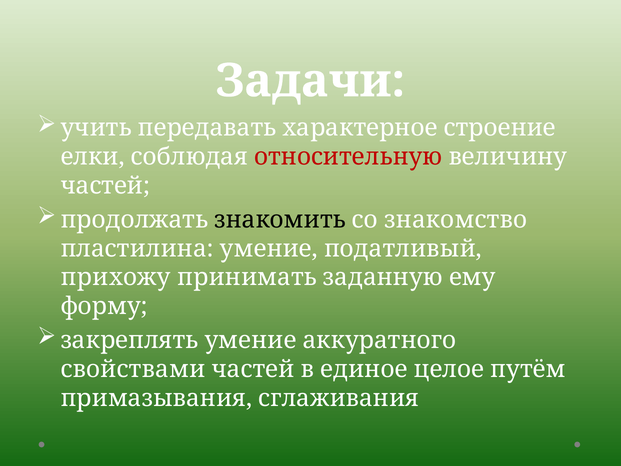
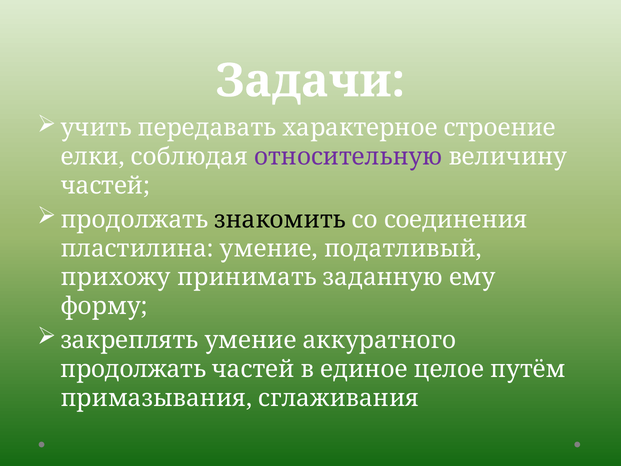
относительную colour: red -> purple (348, 157)
знакомство: знакомство -> соединения (456, 220)
свойствами: свойствами -> продолжать (133, 369)
